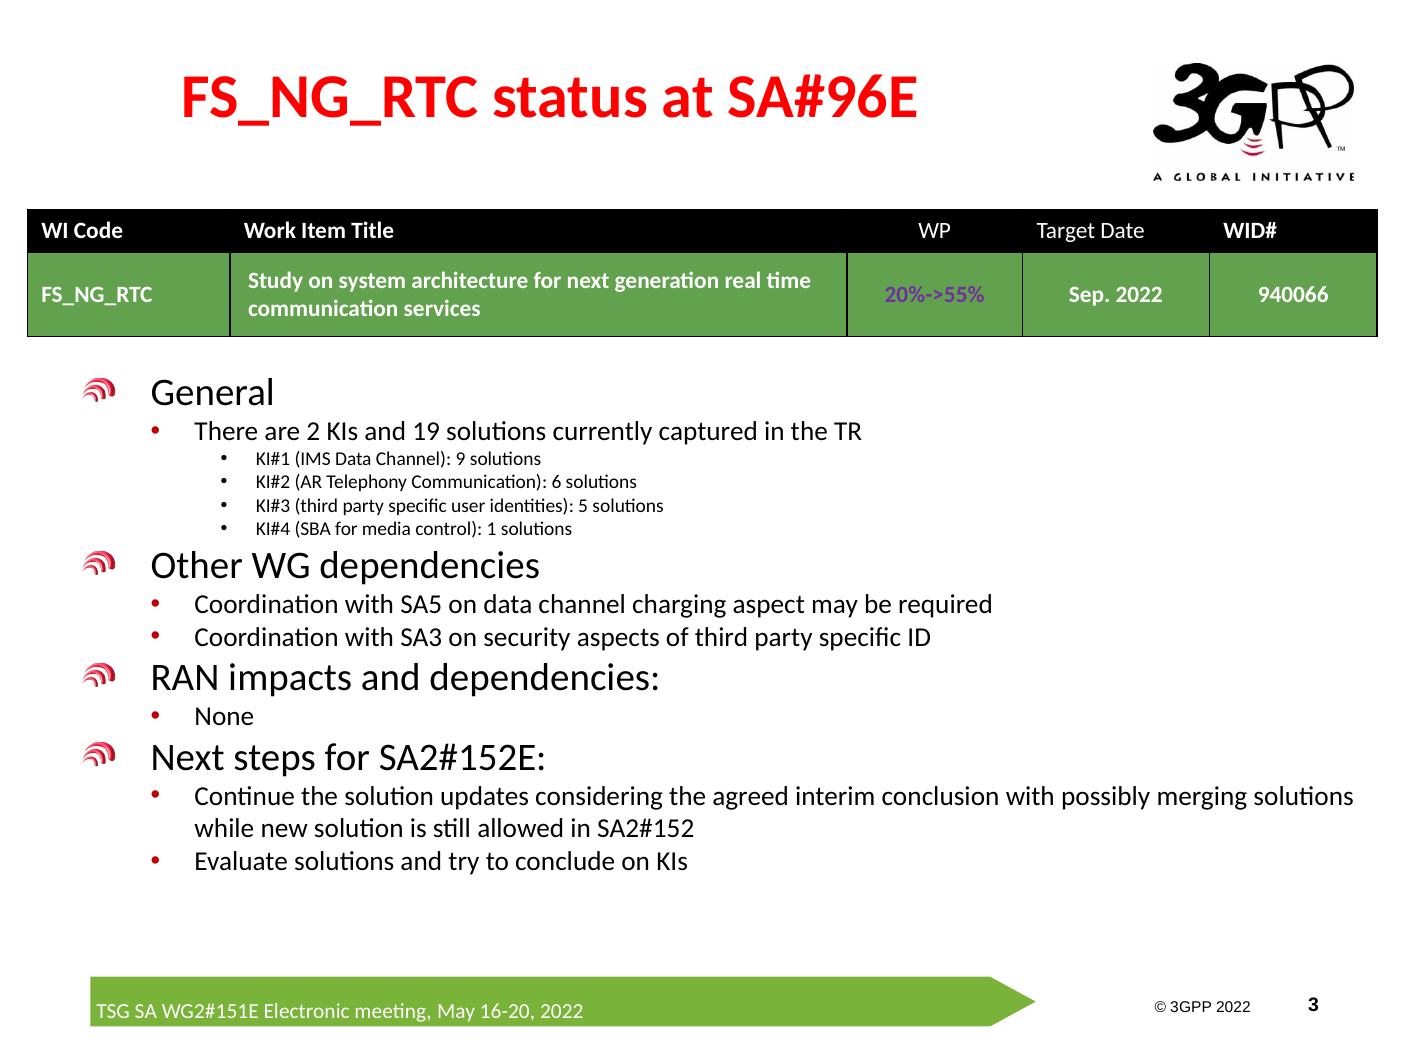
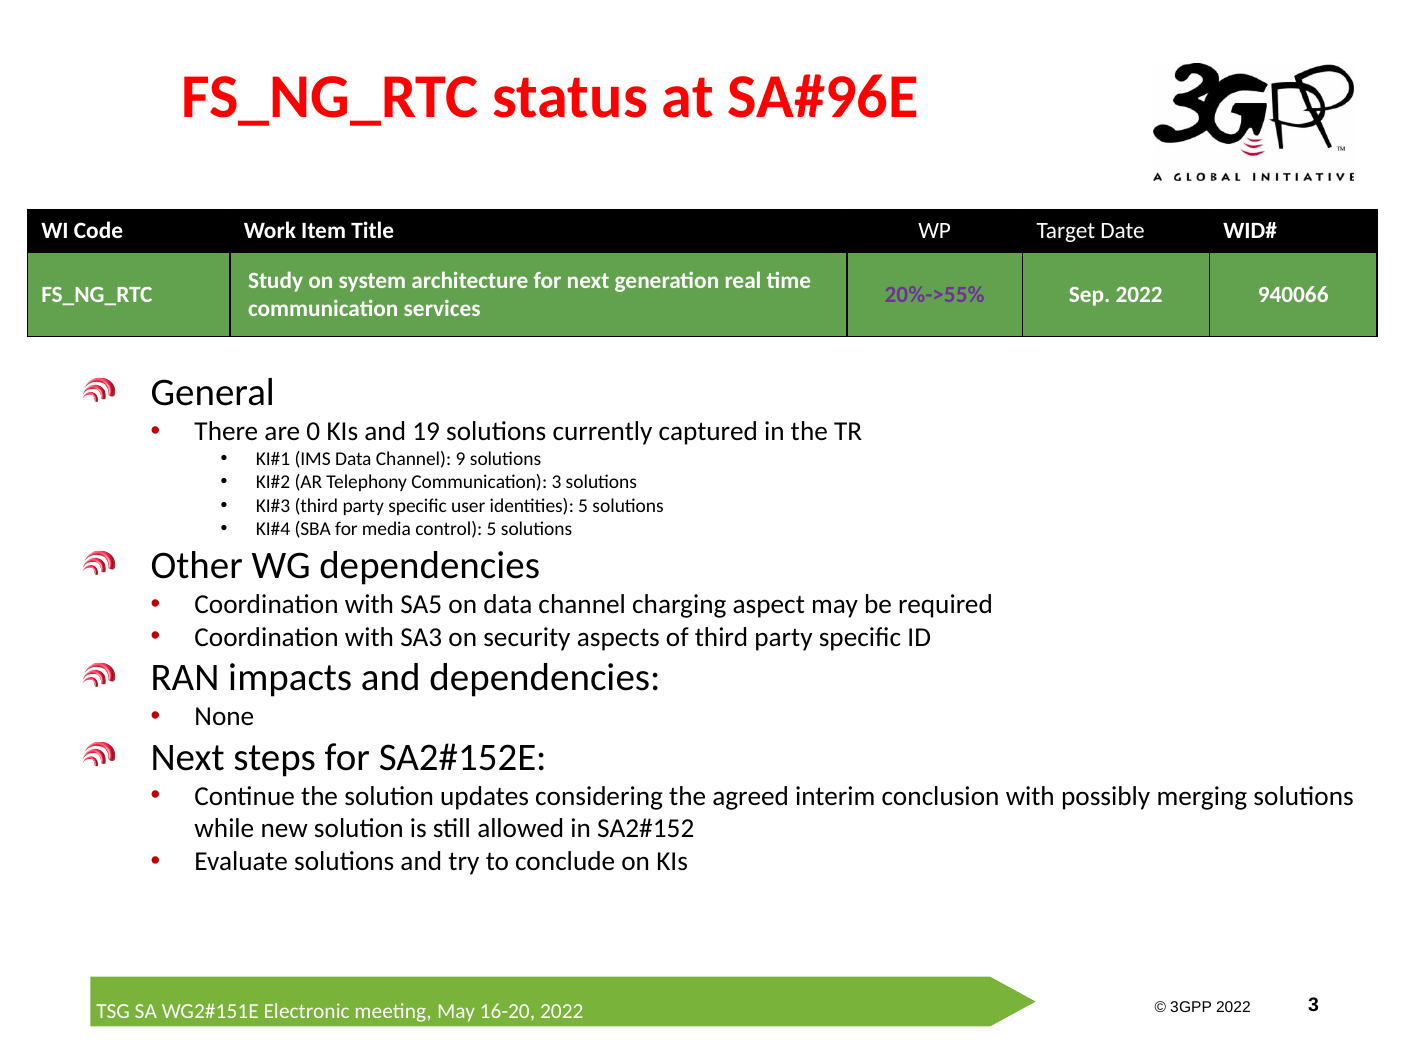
2: 2 -> 0 (313, 431)
Communication 6: 6 -> 3 (557, 482)
control 1: 1 -> 5 (492, 529)
